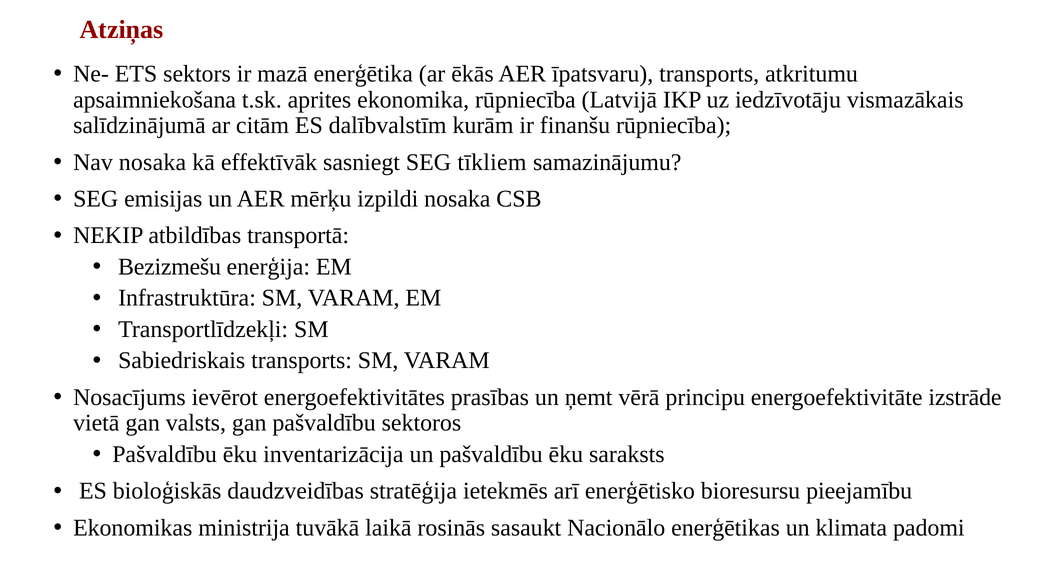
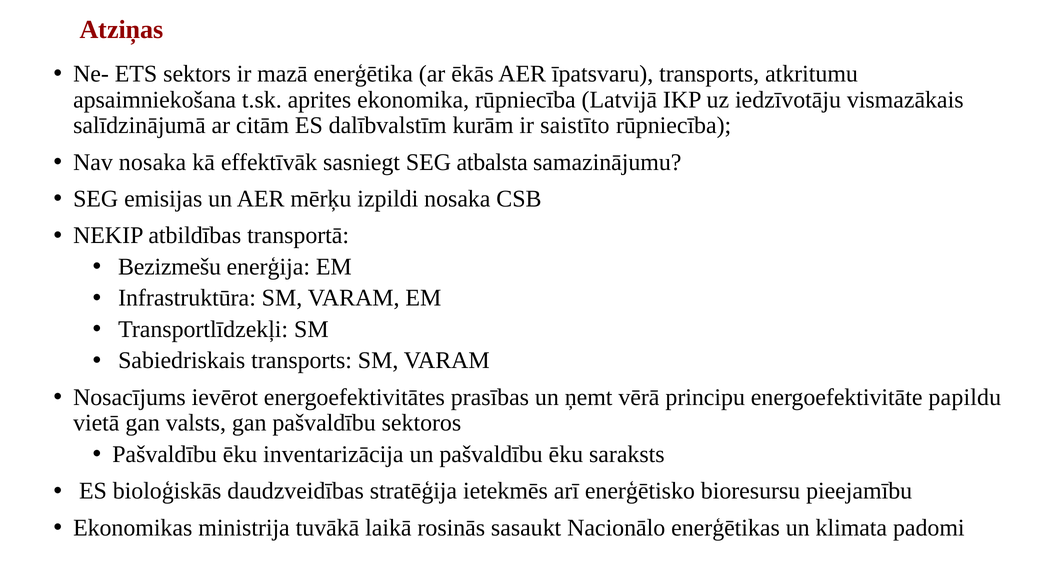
finanšu: finanšu -> saistīto (575, 126)
tīkliem: tīkliem -> atbalsta (492, 162)
izstrāde: izstrāde -> papildu (965, 397)
